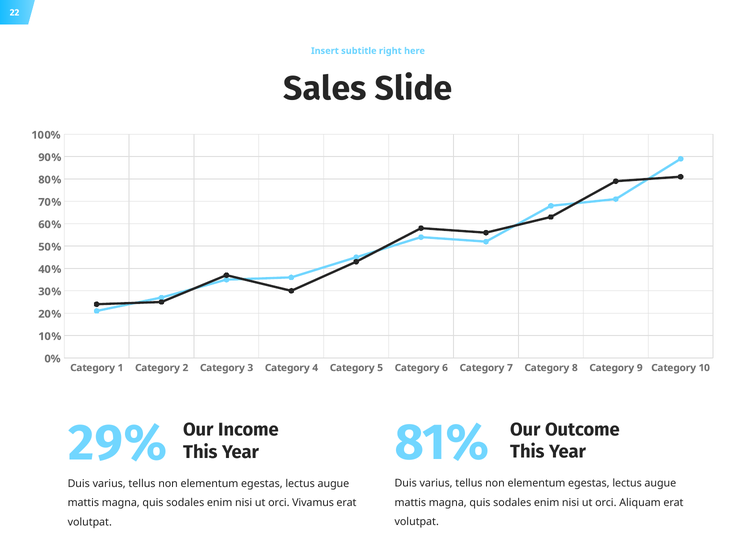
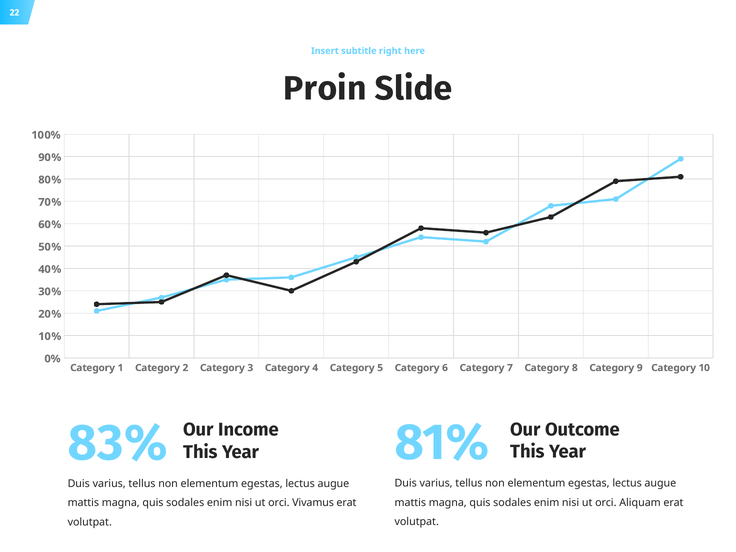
Sales: Sales -> Proin (325, 89)
29%: 29% -> 83% (118, 443)
